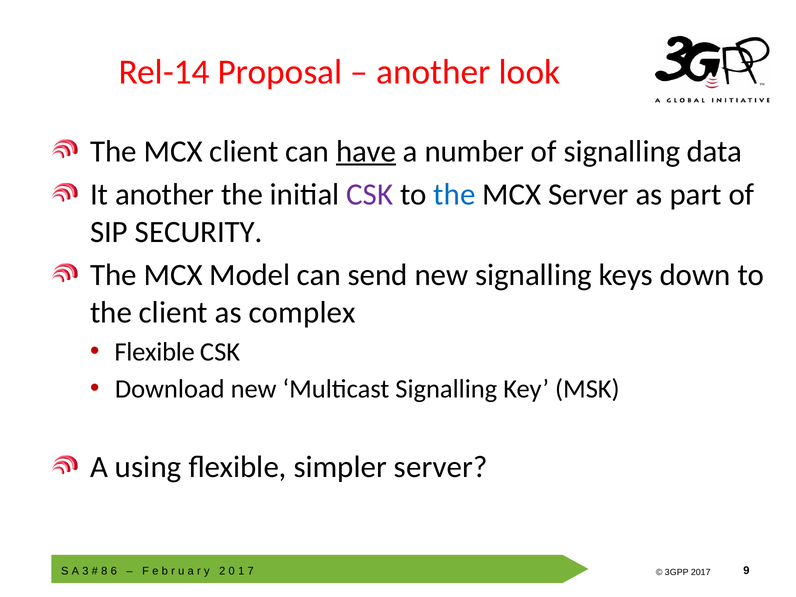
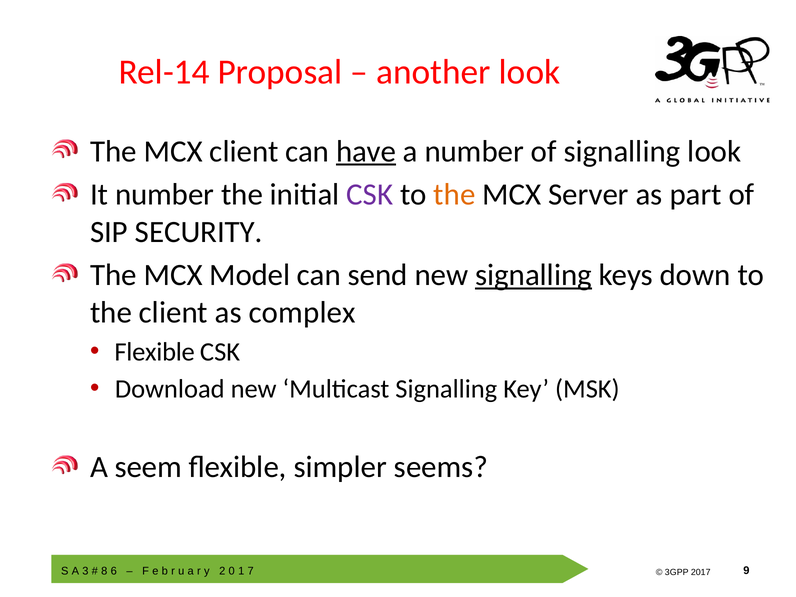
signalling data: data -> look (714, 151)
It another: another -> number (165, 195)
the colour: blue -> orange (454, 195)
signalling underline: none -> present (534, 275)
using: using -> seem (148, 467)
simpler server: server -> seems (441, 467)
